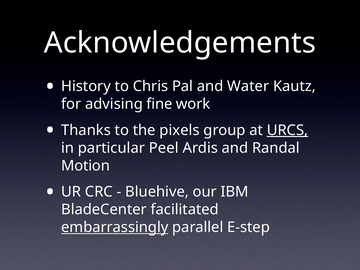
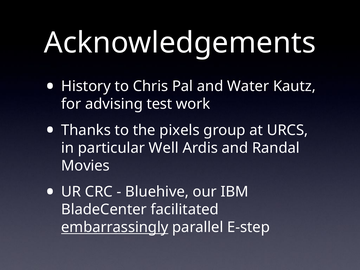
fine: fine -> test (159, 104)
URCS underline: present -> none (287, 130)
Peel: Peel -> Well (164, 148)
Motion: Motion -> Movies (85, 166)
